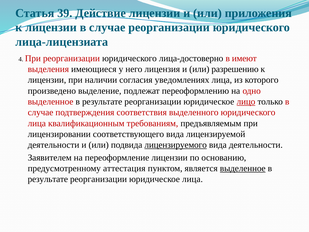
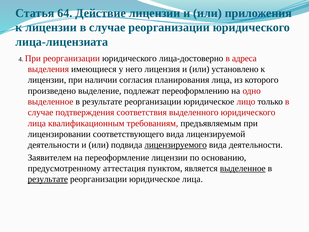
39: 39 -> 64 (65, 13)
имеют: имеют -> адреса (244, 58)
разрешению: разрешению -> установлено (235, 69)
уведомлениях: уведомлениях -> планирования (182, 80)
лицо underline: present -> none (246, 102)
результате underline: none -> present (48, 179)
